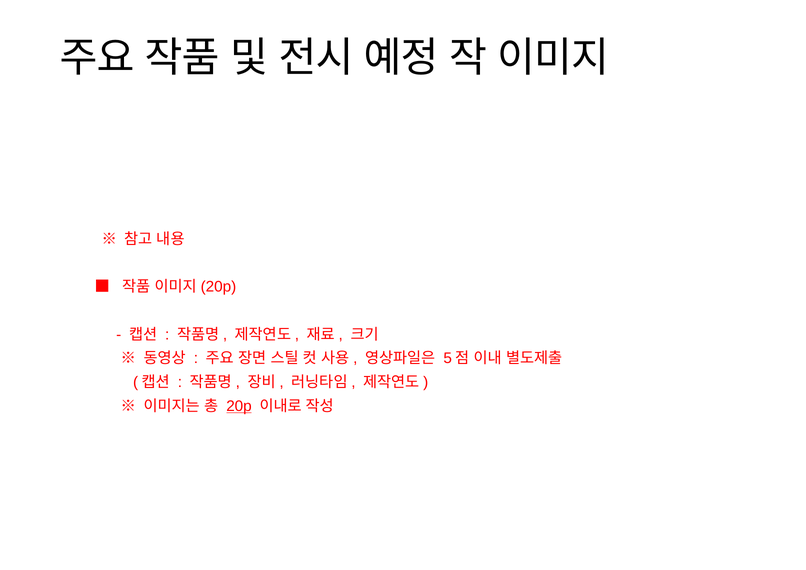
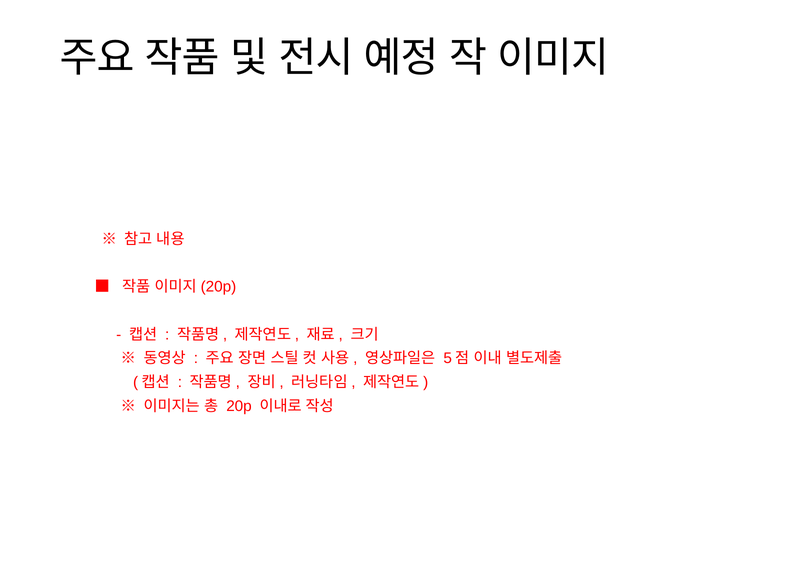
20p underline: present -> none (239, 406)
